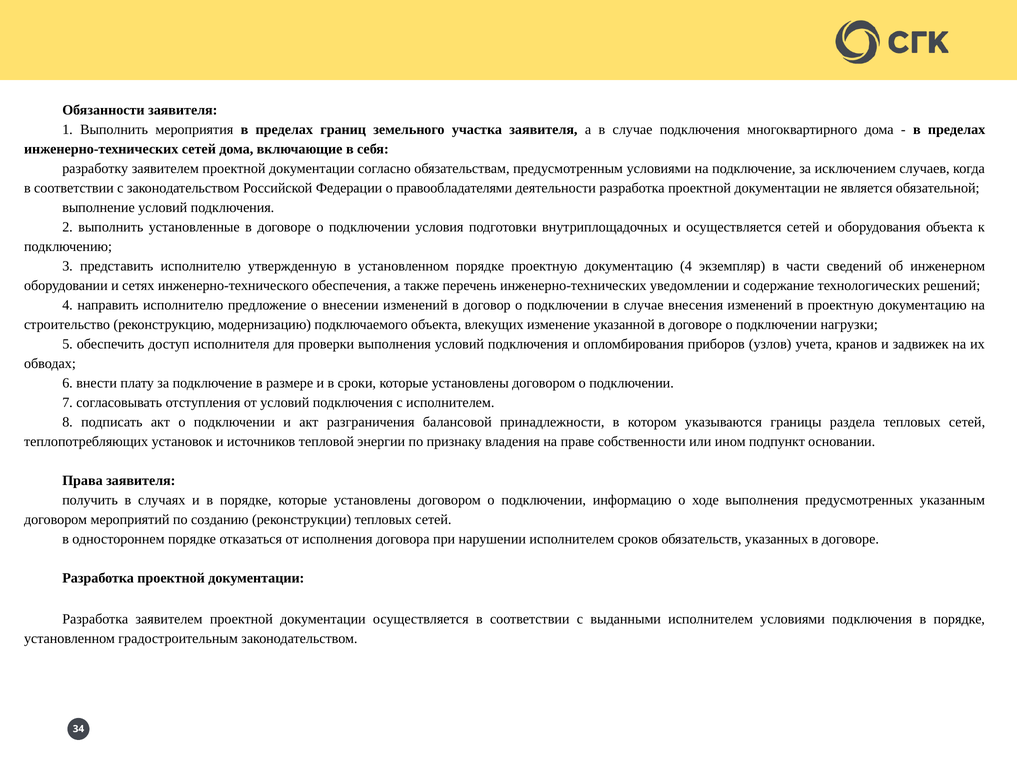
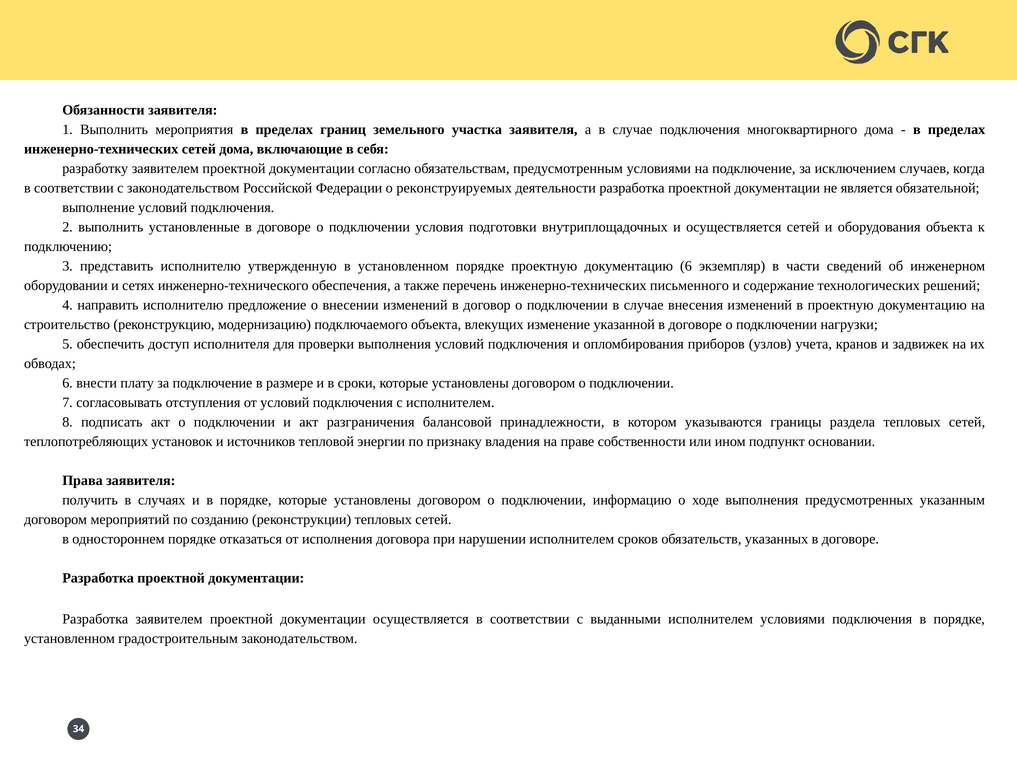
правообладателями: правообладателями -> реконструируемых (454, 188)
документацию 4: 4 -> 6 (686, 266)
уведомлении: уведомлении -> письменного (689, 286)
